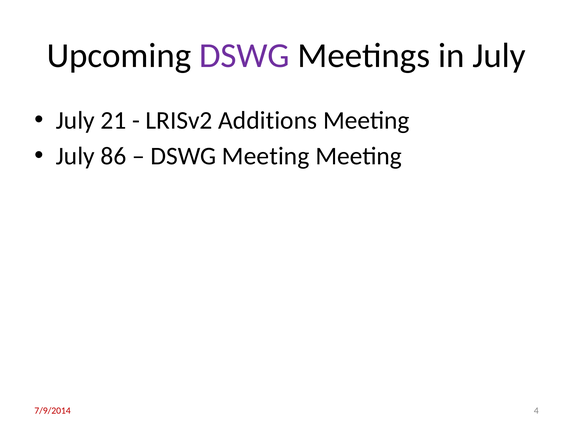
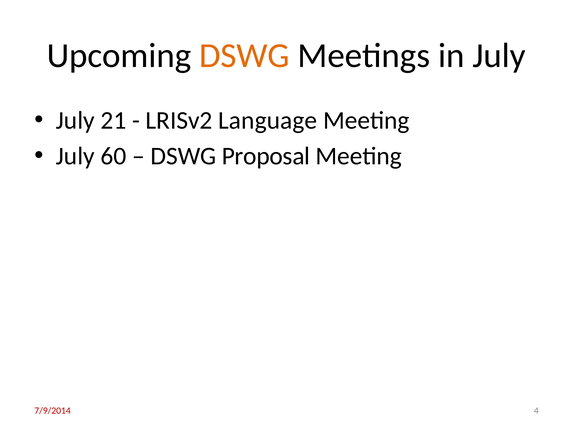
DSWG colour: purple -> orange (244, 55)
Additions: Additions -> Language (268, 120)
86: 86 -> 60 (113, 156)
DSWG Meeting: Meeting -> Proposal (266, 156)
